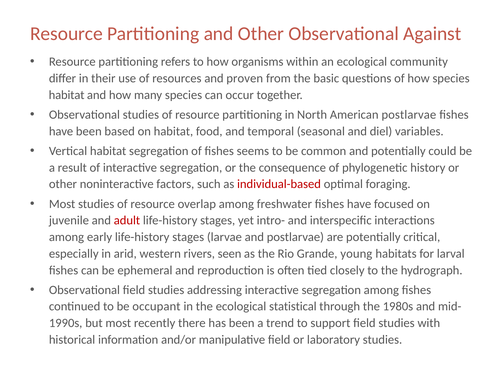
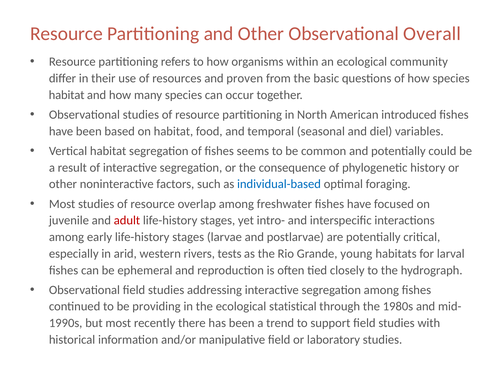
Against: Against -> Overall (432, 34)
American postlarvae: postlarvae -> introduced (409, 115)
individual-based colour: red -> blue (279, 184)
seen: seen -> tests (230, 254)
occupant: occupant -> providing (156, 307)
